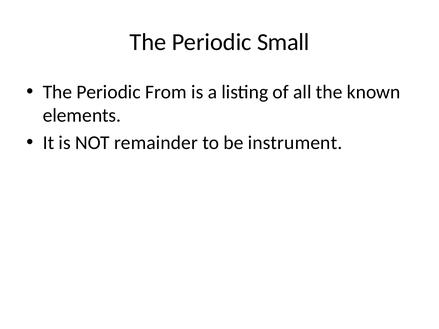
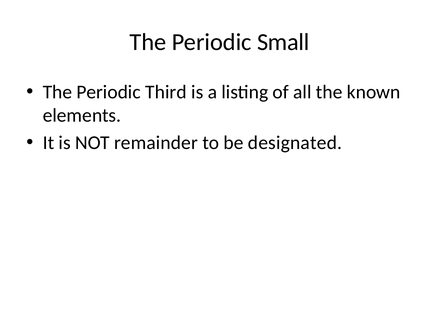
From: From -> Third (166, 92)
instrument: instrument -> designated (295, 143)
